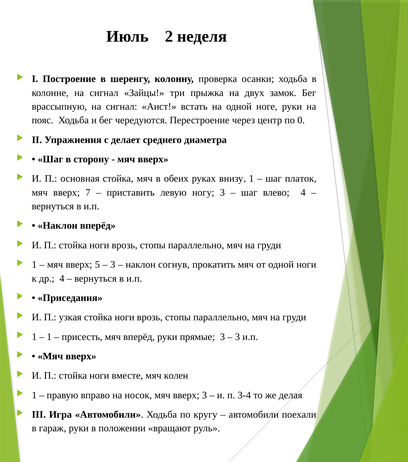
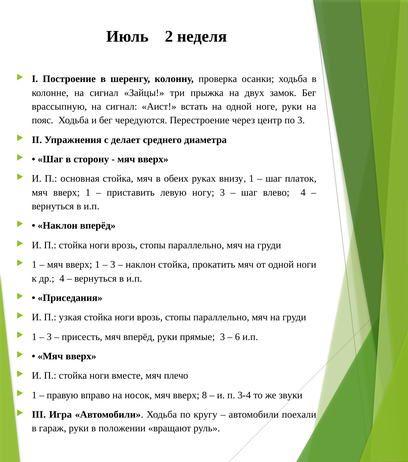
по 0: 0 -> 3 (301, 120)
7: 7 -> 1 (88, 192)
5: 5 -> 1 (97, 265)
наклон согнув: согнув -> стойка (174, 265)
1: 1 -> 3 (49, 337)
3: 3 -> 6 (237, 337)
колен: колен -> плечо (176, 376)
вверх 3: 3 -> 8 (204, 395)
делая: делая -> звуки (291, 395)
